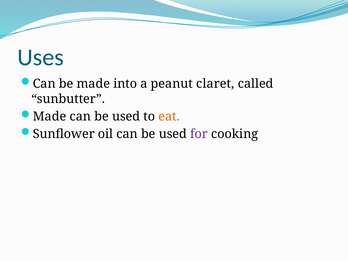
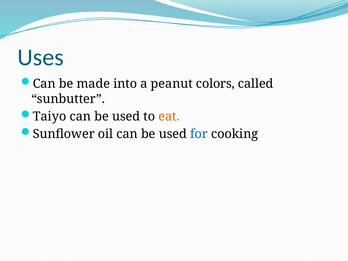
claret: claret -> colors (215, 84)
Made: Made -> Taiyo (50, 116)
for colour: purple -> blue (199, 134)
